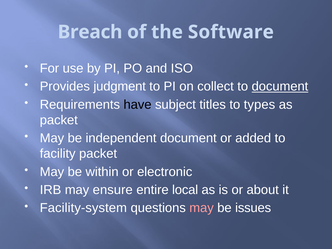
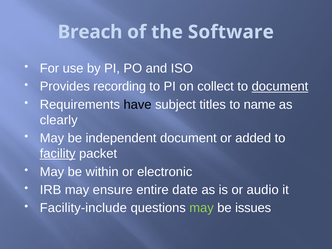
judgment: judgment -> recording (120, 86)
types: types -> name (260, 105)
packet: packet -> clearly (59, 120)
facility underline: none -> present (58, 154)
local: local -> date (185, 190)
about: about -> audio (263, 190)
Facility-system: Facility-system -> Facility-include (83, 208)
may colour: pink -> light green (202, 208)
